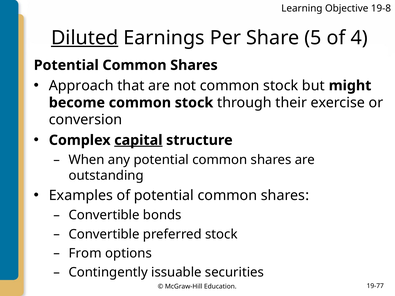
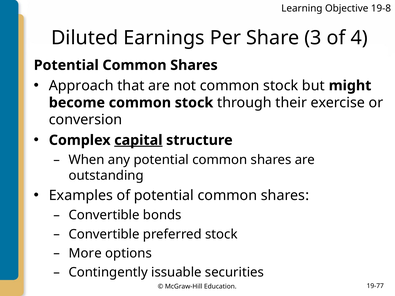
Diluted underline: present -> none (85, 38)
5: 5 -> 3 (313, 38)
From: From -> More (85, 253)
